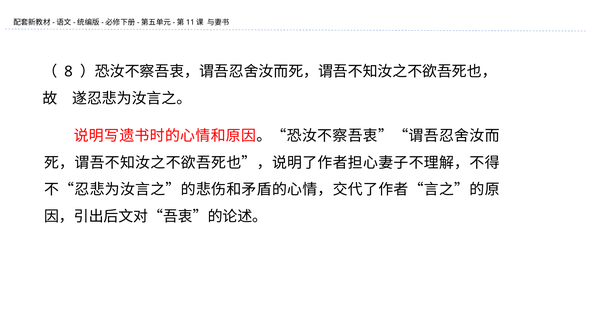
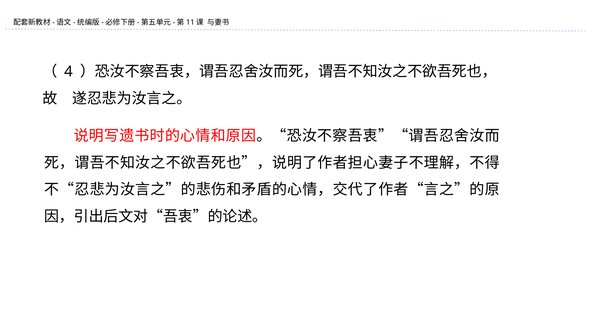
8: 8 -> 4 (68, 72)
